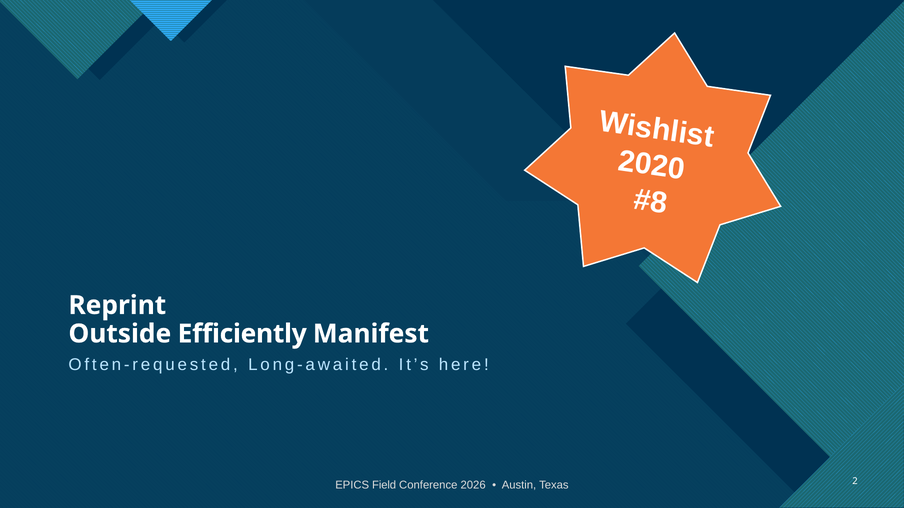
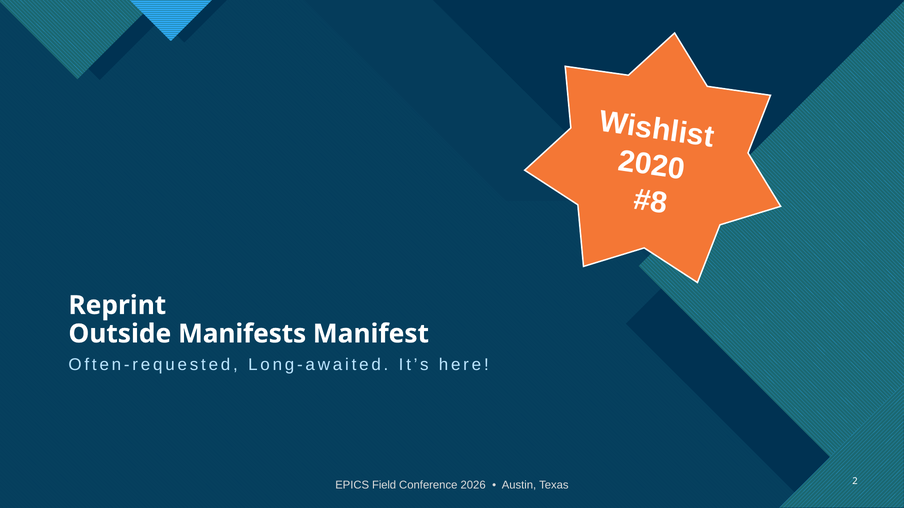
Efficiently: Efficiently -> Manifests (242, 334)
